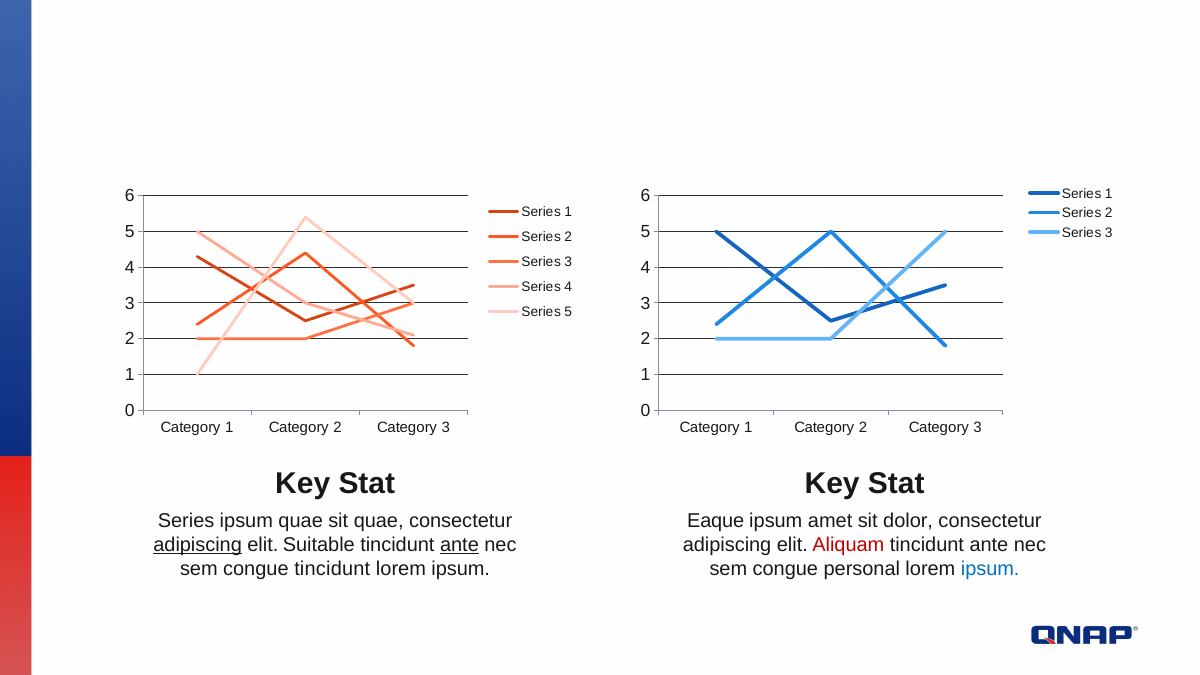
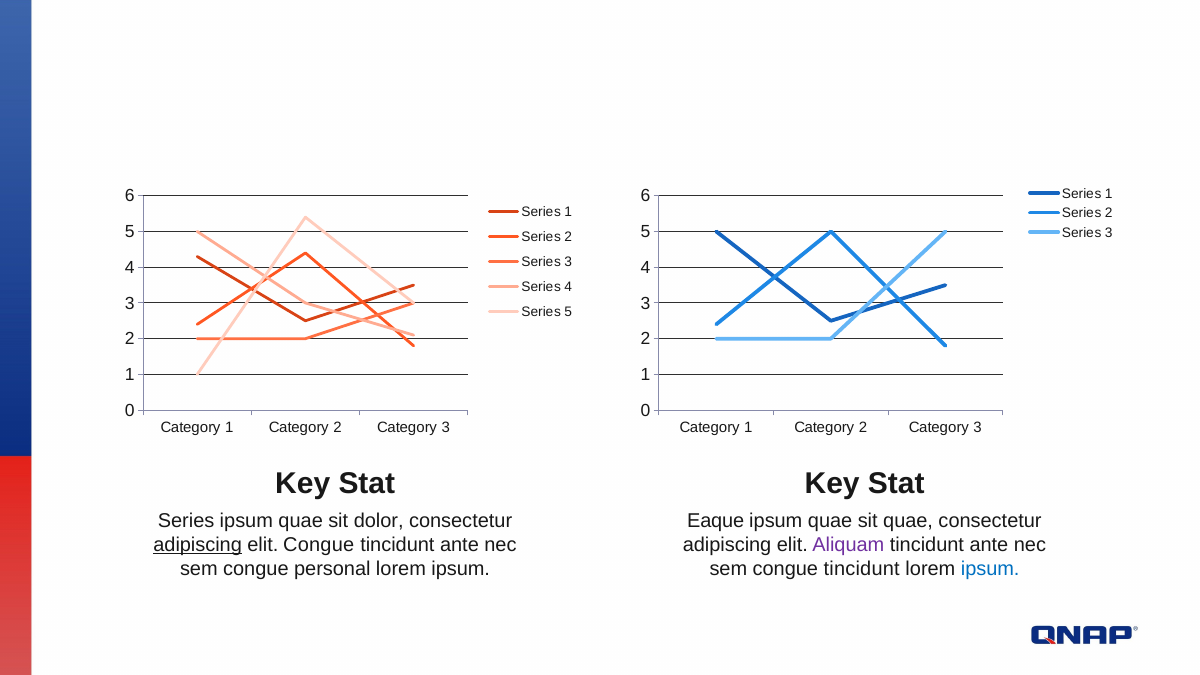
sit quae: quae -> dolor (379, 521)
amet: amet -> quae (830, 521)
sit dolor: dolor -> quae (908, 521)
elit Suitable: Suitable -> Congue (319, 545)
ante underline: present -> none (459, 545)
Aliquam colour: red -> purple (848, 545)
congue tincidunt: tincidunt -> personal (332, 569)
sem congue personal: personal -> tincidunt (862, 569)
